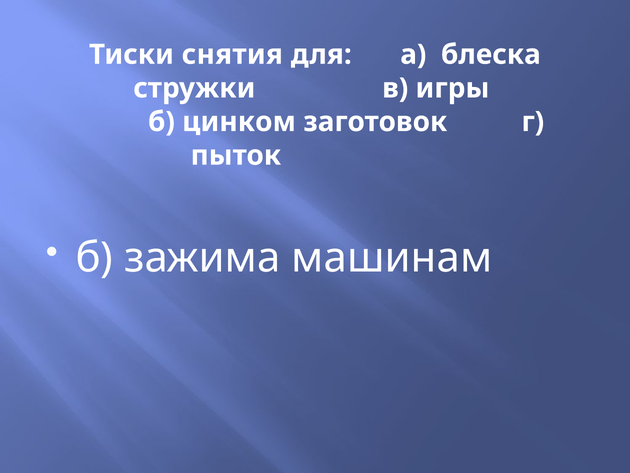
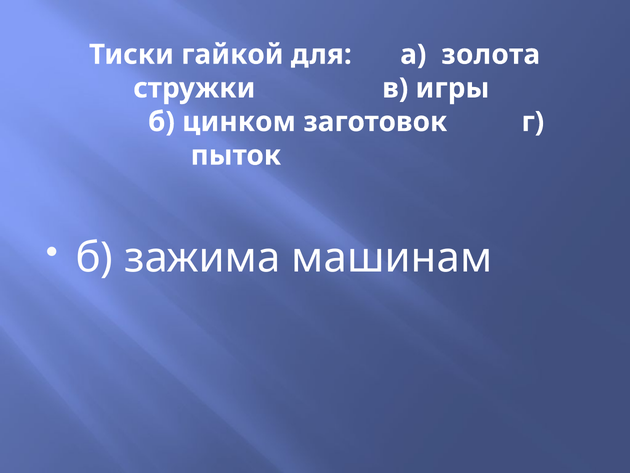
снятия: снятия -> гайкой (232, 55)
блеска: блеска -> золота (491, 55)
